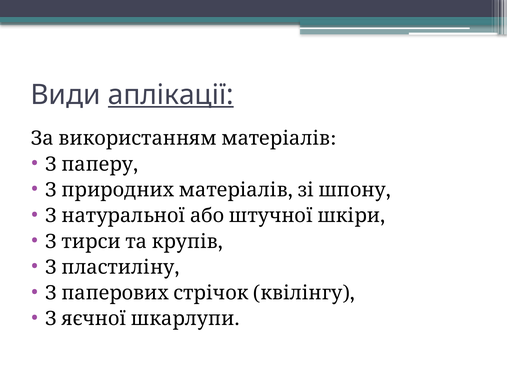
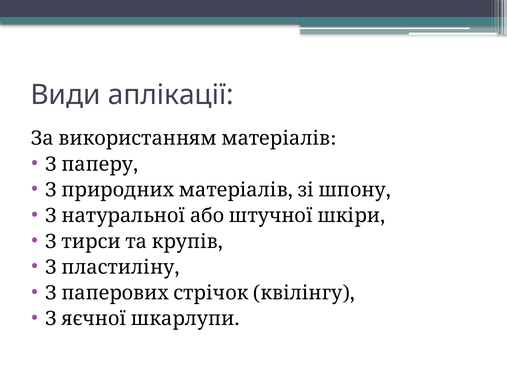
аплікації underline: present -> none (171, 95)
